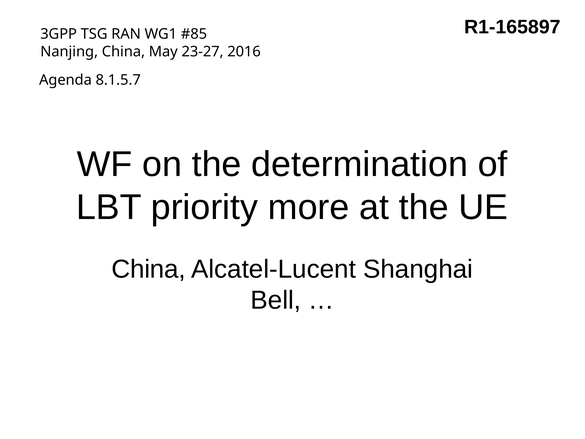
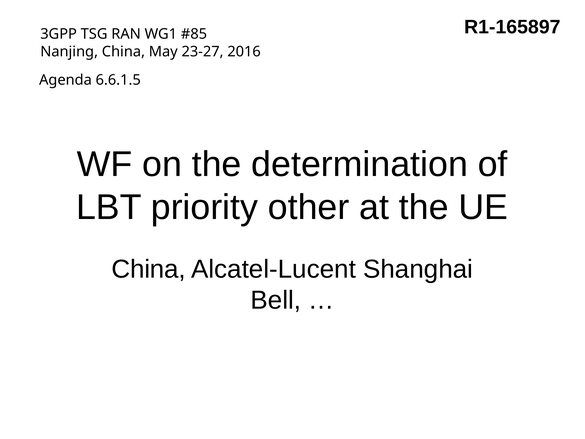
8.1.5.7: 8.1.5.7 -> 6.6.1.5 (118, 80)
more: more -> other (309, 207)
